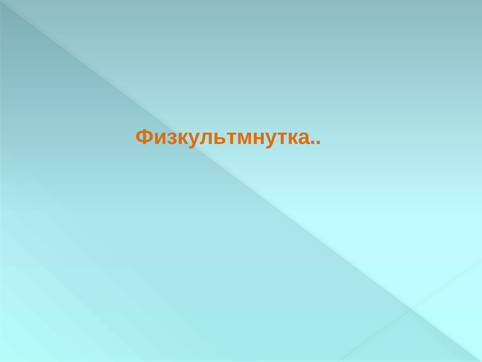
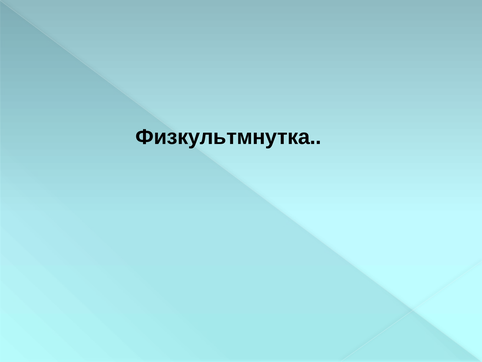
Физкультмнутка colour: orange -> black (229, 137)
